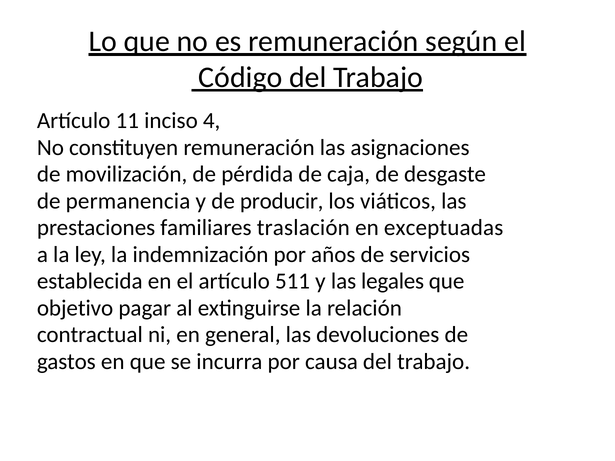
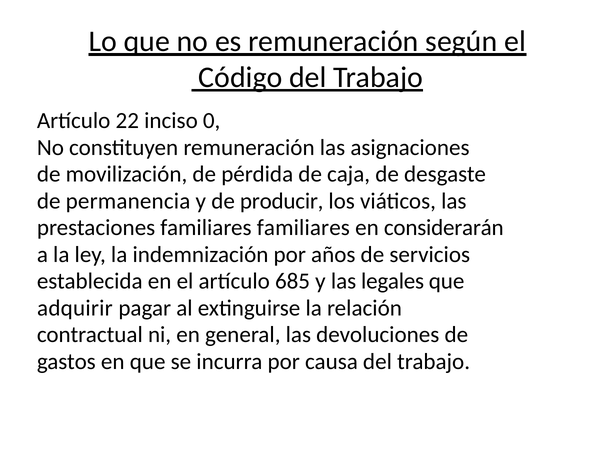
11: 11 -> 22 (127, 121)
4: 4 -> 0 (212, 121)
familiares traslación: traslación -> familiares (303, 228)
exceptuadas: exceptuadas -> considerarán (444, 228)
511: 511 -> 685 (293, 281)
objetivo: objetivo -> adquirir (75, 308)
